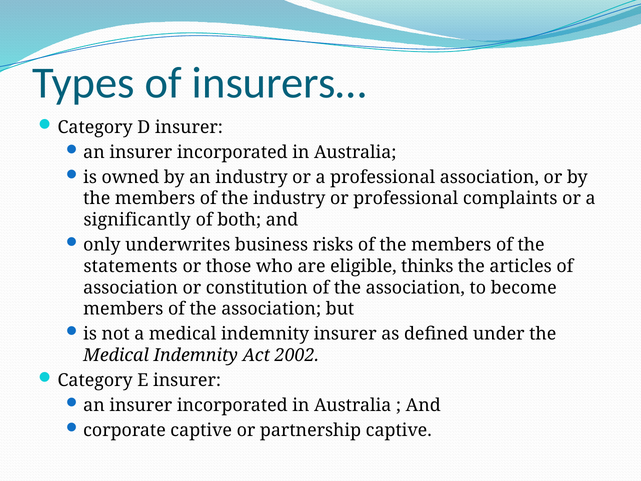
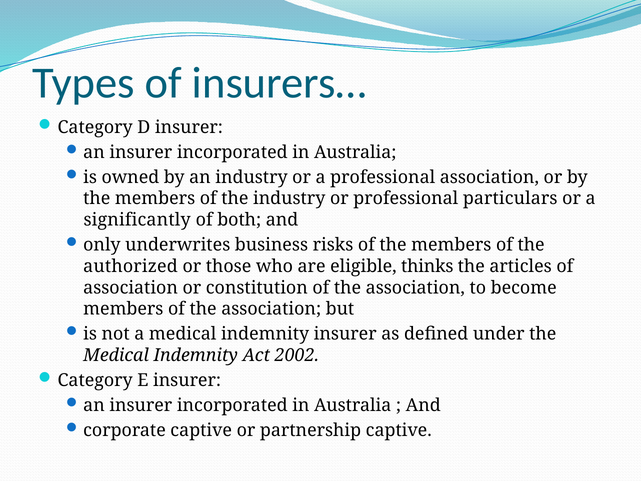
complaints: complaints -> particulars (510, 199)
statements: statements -> authorized (130, 266)
